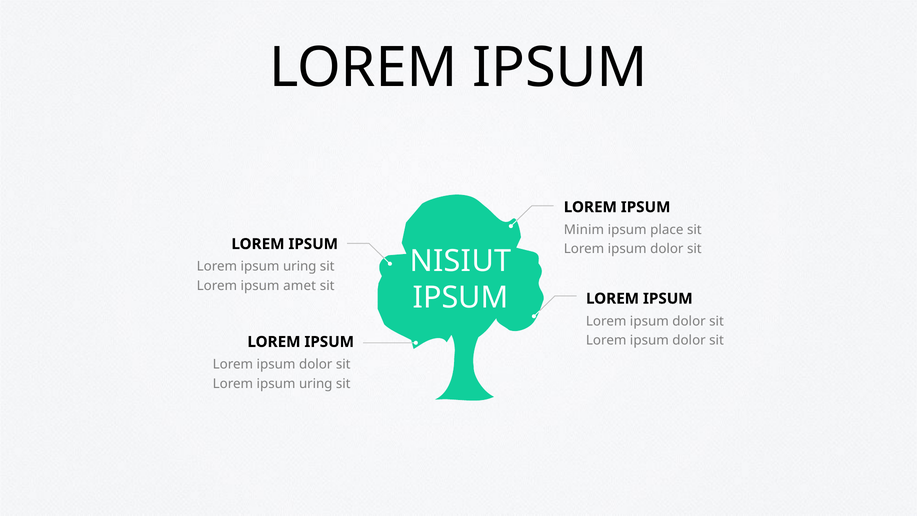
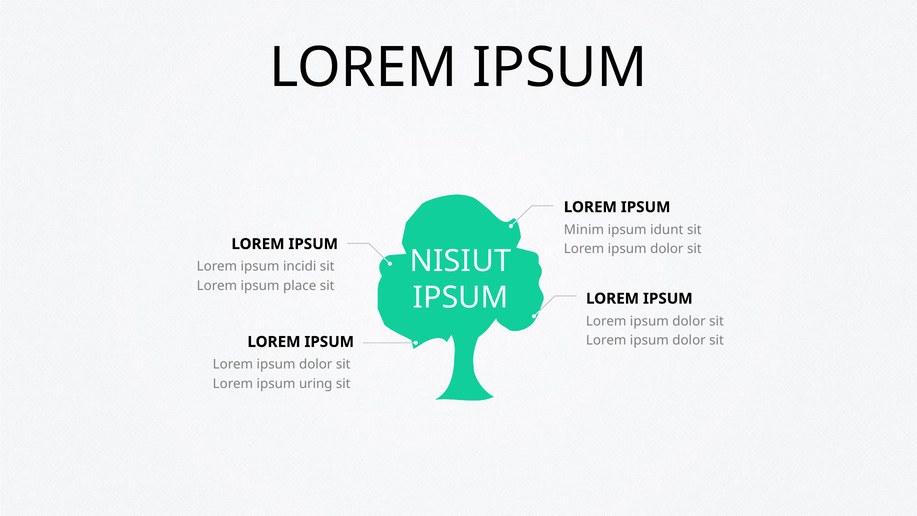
place: place -> idunt (667, 230)
uring: uring -> incidi (300, 266)
amet: amet -> place (300, 286)
